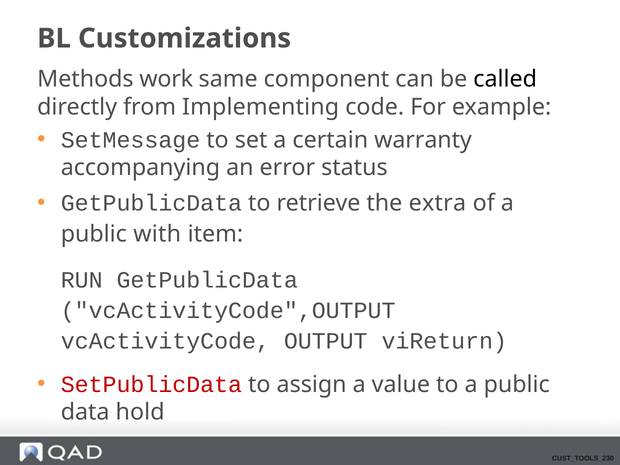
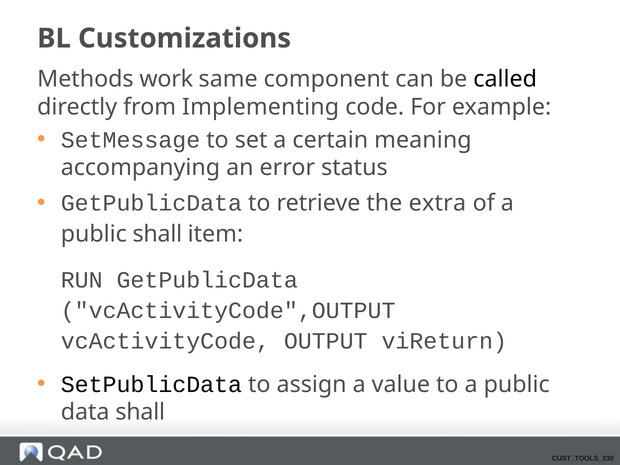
warranty: warranty -> meaning (423, 140)
public with: with -> shall (157, 234)
SetPublicData colour: red -> black (151, 384)
data hold: hold -> shall (140, 412)
